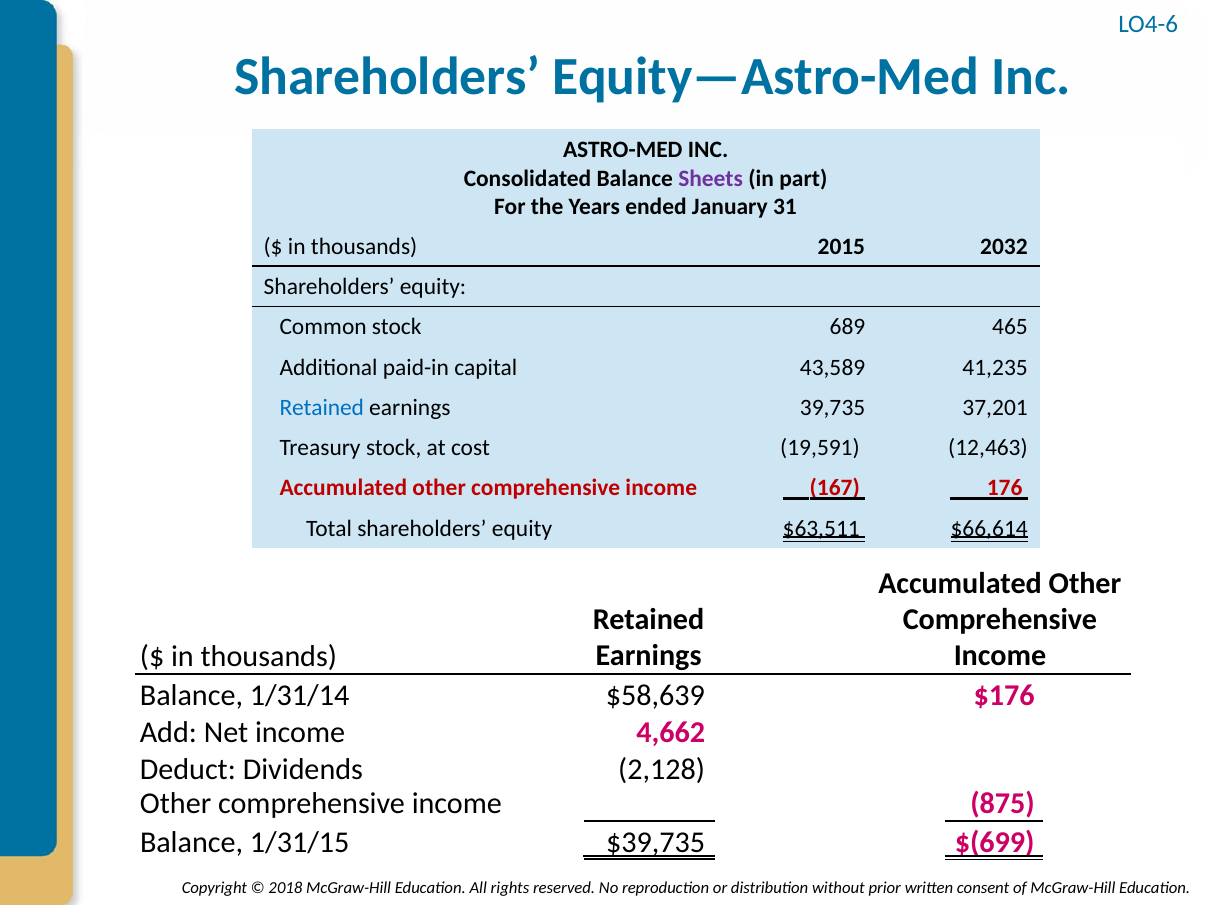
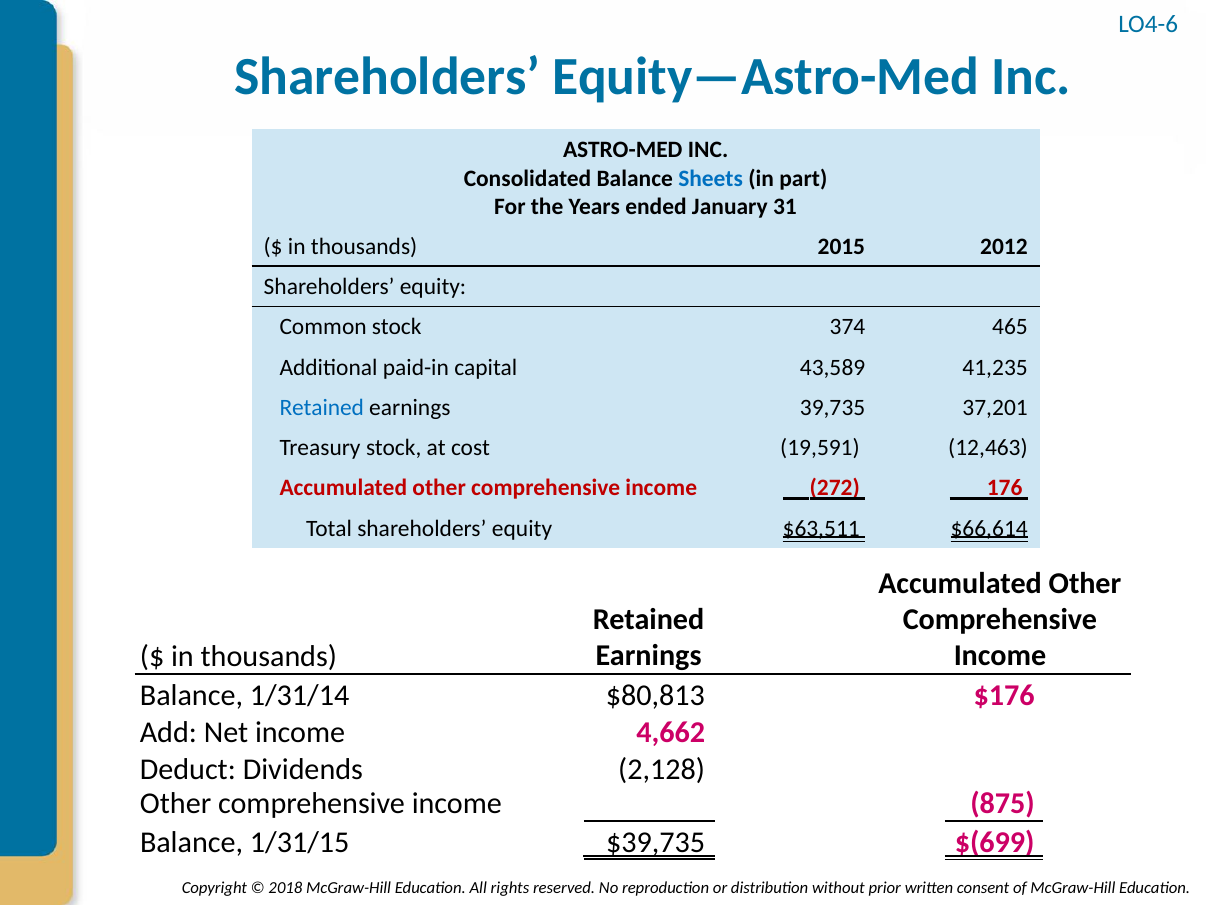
Sheets colour: purple -> blue (711, 178)
2032: 2032 -> 2012 (1004, 246)
689: 689 -> 374 (848, 327)
167: 167 -> 272 (835, 488)
$58,639: $58,639 -> $80,813 (655, 695)
